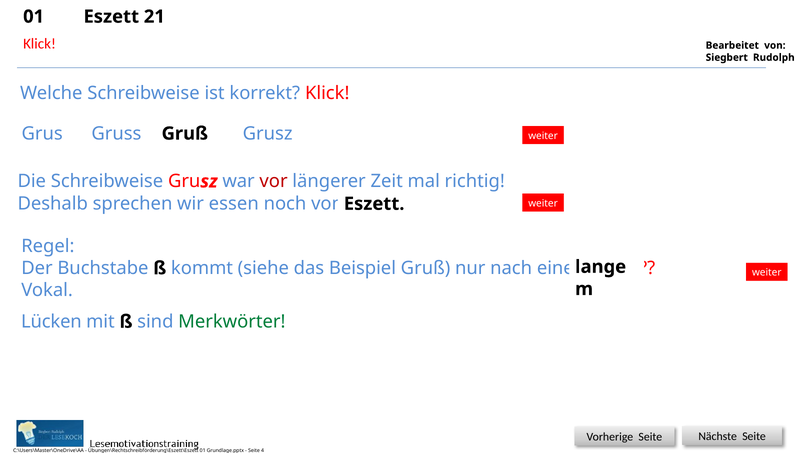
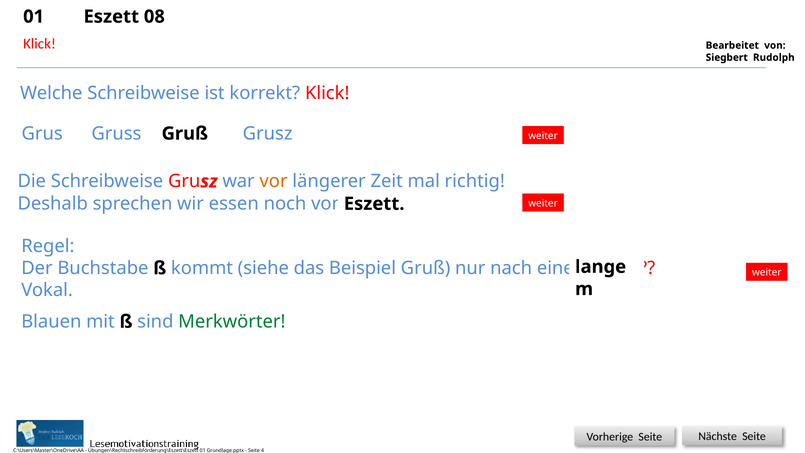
21: 21 -> 08 (154, 17)
vor colour: red -> orange (274, 181)
Lücken: Lücken -> Blauen (51, 322)
